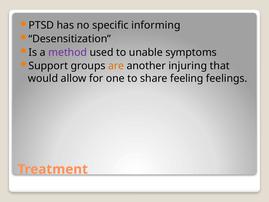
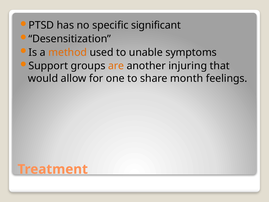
informing: informing -> significant (156, 25)
method colour: purple -> orange (68, 52)
feeling: feeling -> month (187, 78)
